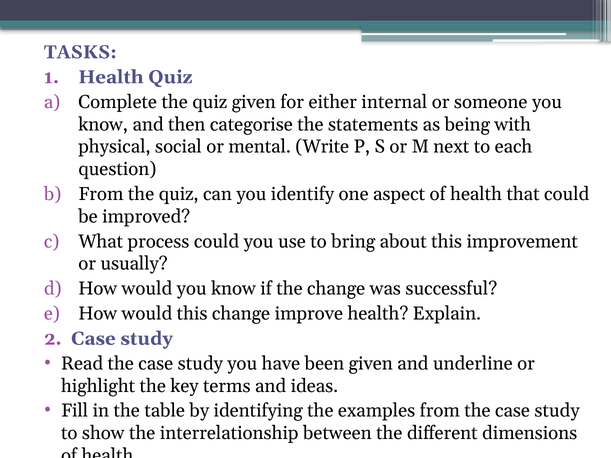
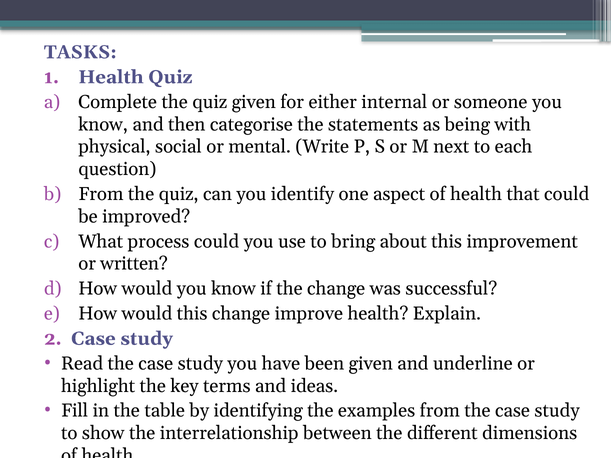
usually: usually -> written (134, 264)
